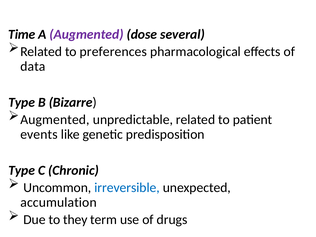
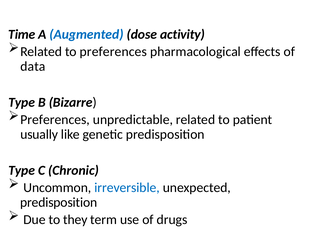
Augmented colour: purple -> blue (86, 34)
several: several -> activity (183, 34)
Augmented: Augmented -> Preferences (55, 120)
events: events -> usually (39, 134)
accumulation: accumulation -> predisposition (59, 202)
